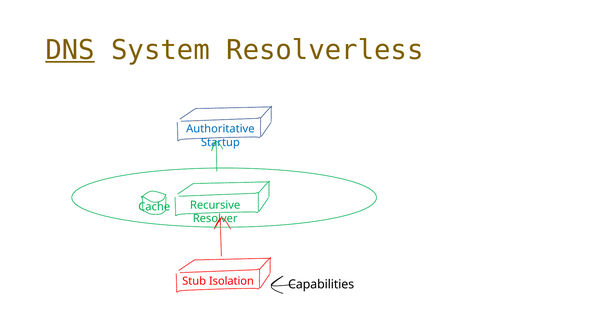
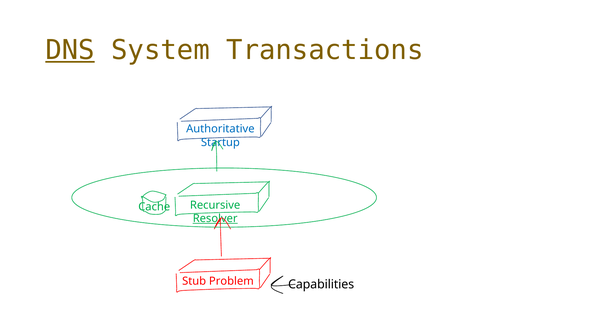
Resolverless: Resolverless -> Transactions (325, 50)
Resolver underline: none -> present (215, 218)
Isolation: Isolation -> Problem (231, 281)
